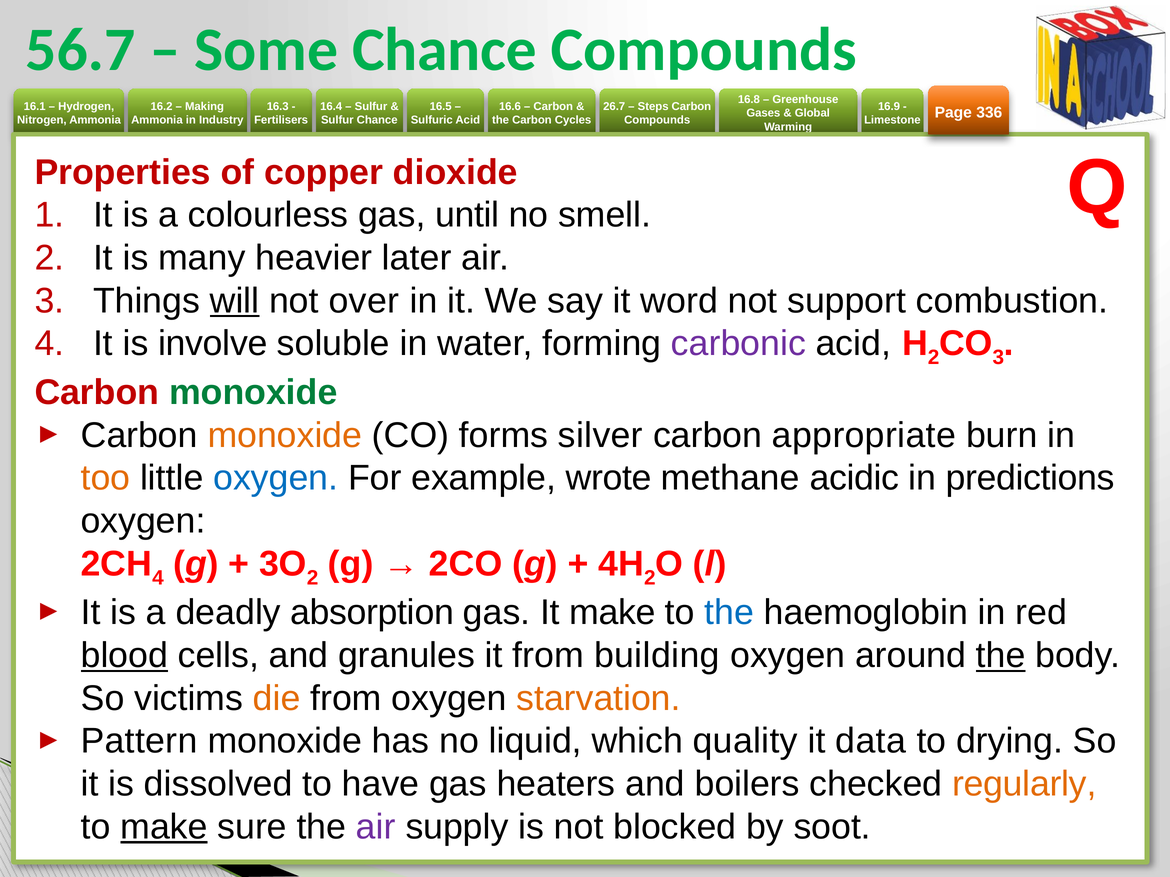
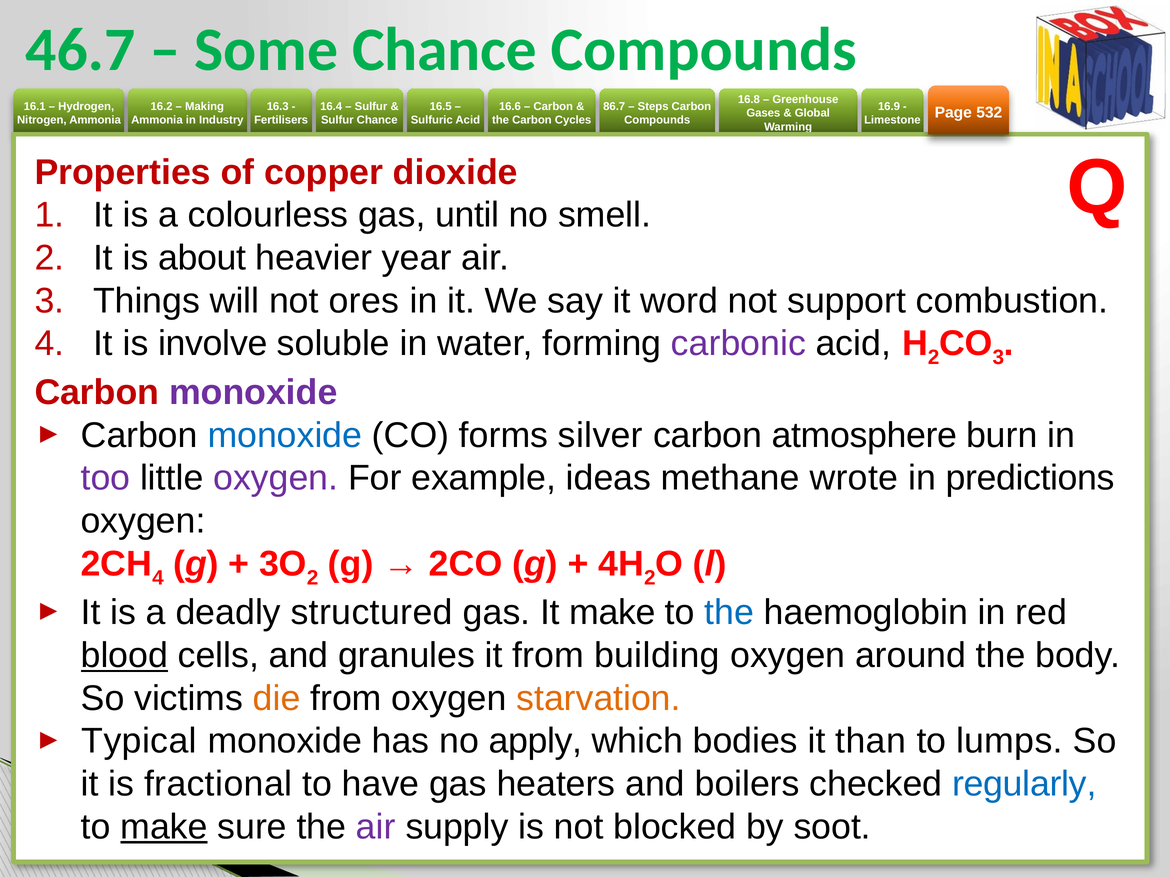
56.7: 56.7 -> 46.7 (80, 50)
26.7: 26.7 -> 86.7 (614, 106)
336: 336 -> 532 (989, 112)
many: many -> about (202, 258)
later: later -> year (417, 258)
will underline: present -> none (235, 301)
over: over -> ores (364, 301)
monoxide colour: green -> purple (253, 393)
monoxide colour: orange -> blue (285, 436)
appropriate: appropriate -> atmosphere (864, 436)
too colour: orange -> purple (106, 478)
oxygen colour: blue -> purple (276, 478)
wrote: wrote -> ideas (609, 478)
acidic: acidic -> wrote (854, 478)
absorption: absorption -> structured (372, 613)
the underline: present -> none (1001, 656)
Pattern: Pattern -> Typical (139, 742)
liquid: liquid -> apply (535, 742)
quality: quality -> bodies (745, 742)
data: data -> than (871, 742)
drying: drying -> lumps (1009, 742)
dissolved: dissolved -> fractional (218, 784)
regularly colour: orange -> blue (1024, 784)
